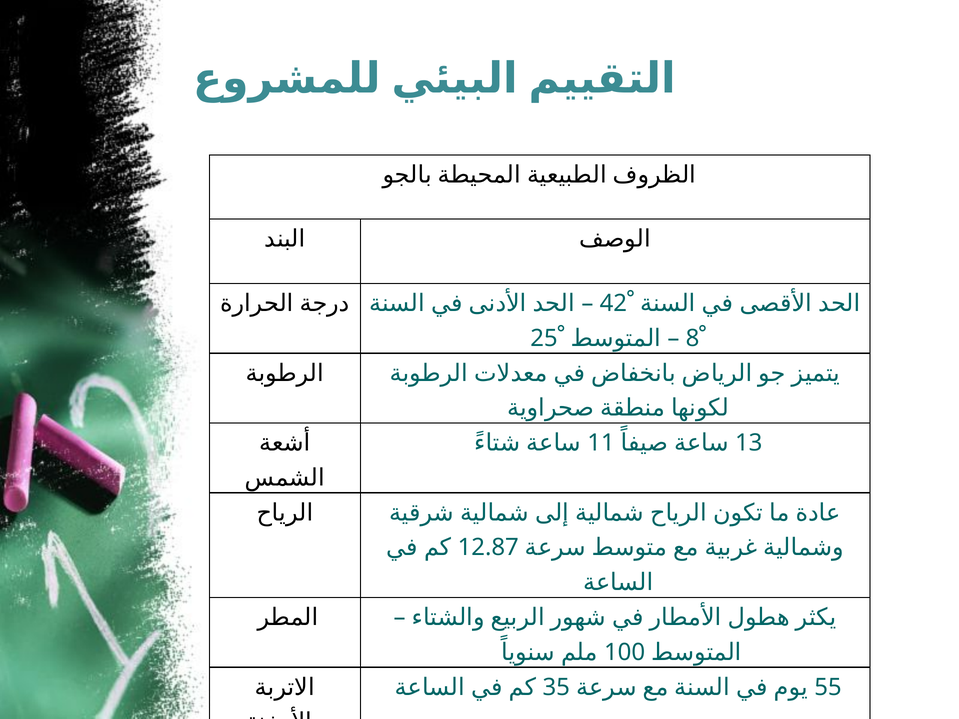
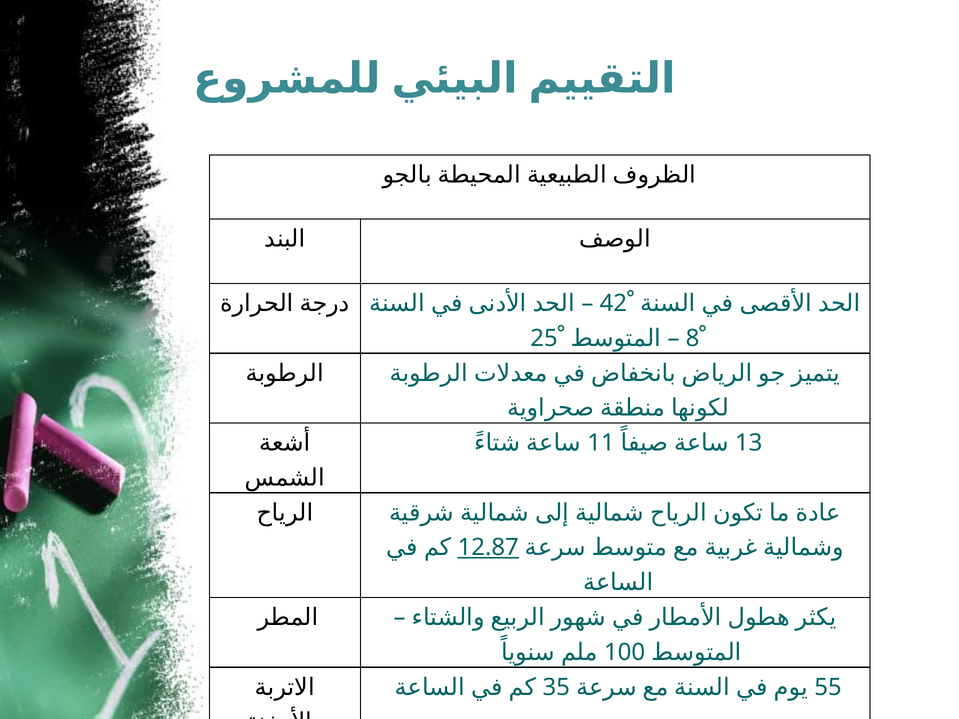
12.87 underline: none -> present (488, 548)
